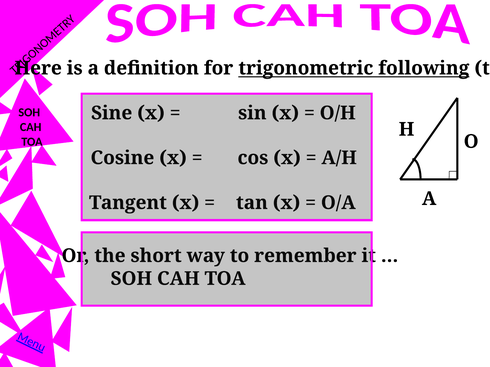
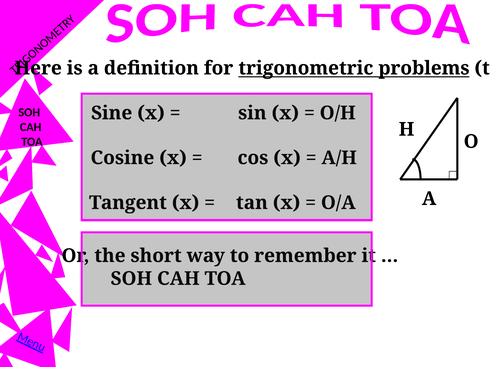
following: following -> problems (424, 68)
